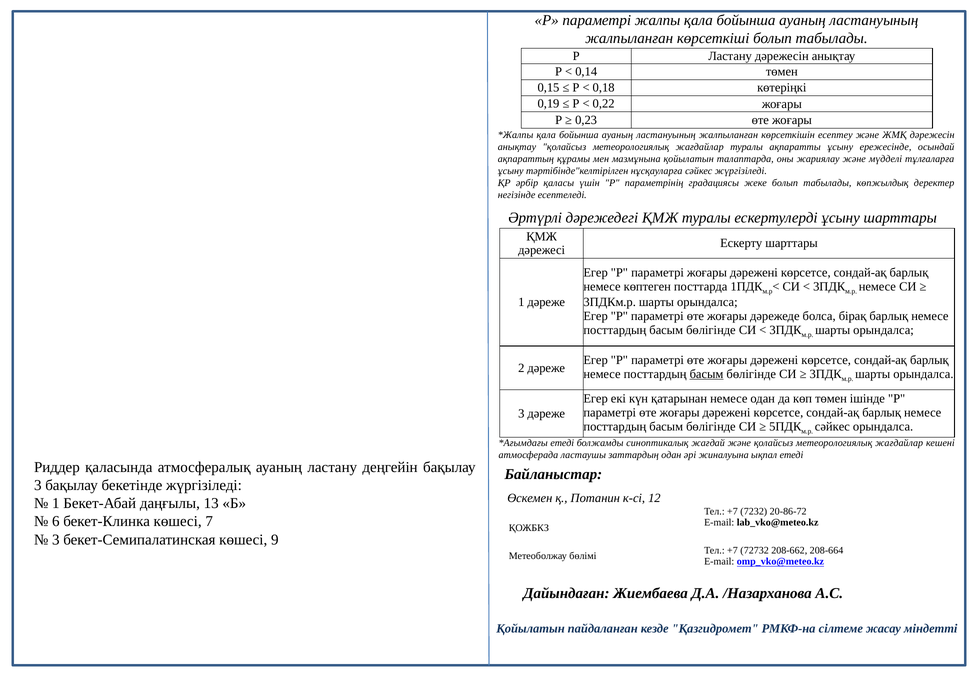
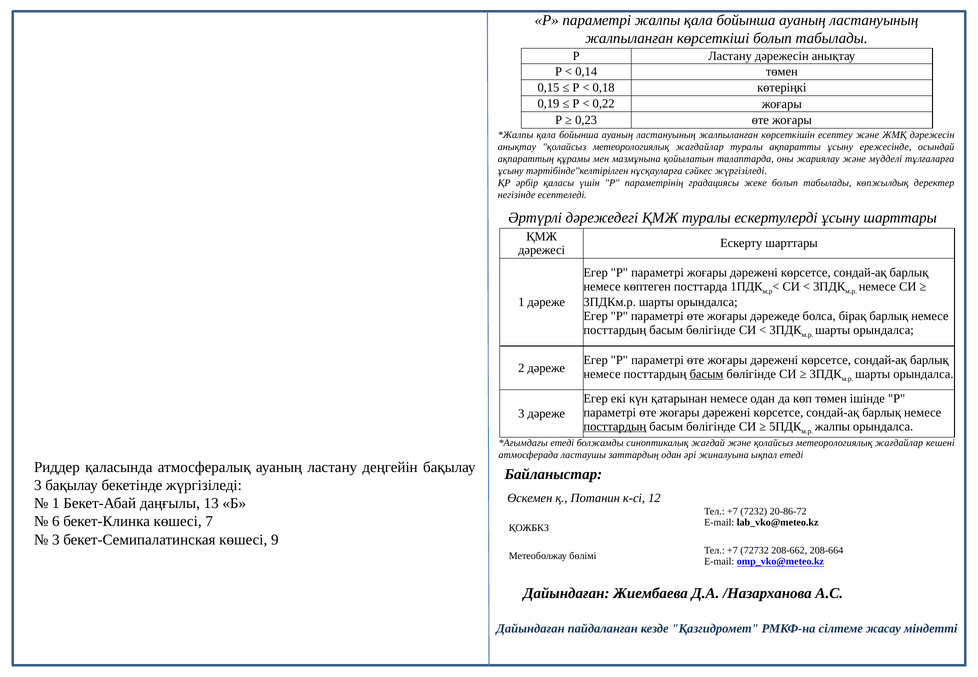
посттардың underline: none -> present (615, 426)
сәйкес: сәйкес -> жалпы (832, 426)
Қойылатын: Қойылатын -> Дайындаған (530, 628)
